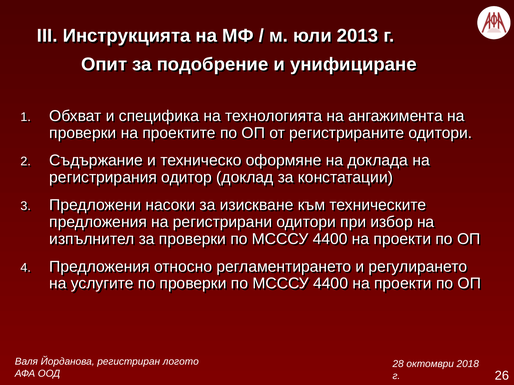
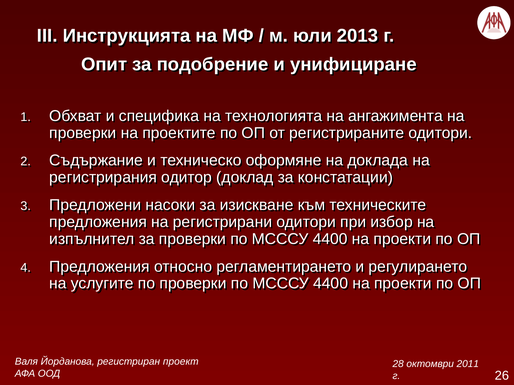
логото: логото -> проект (181, 362)
2018: 2018 -> 2011 (468, 364)
